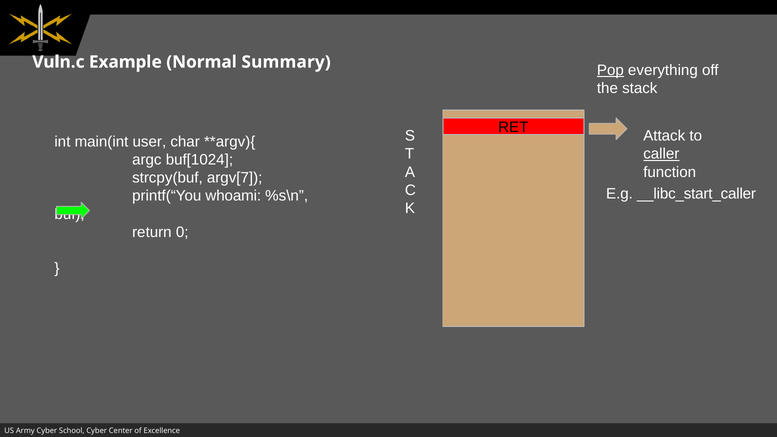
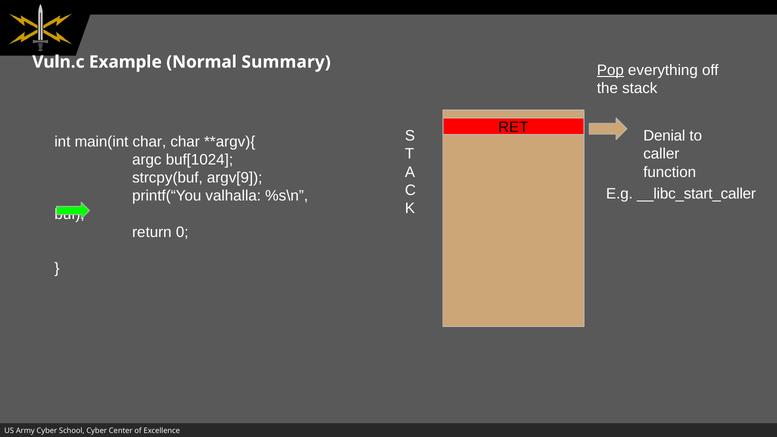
Attack: Attack -> Denial (664, 136)
main(int user: user -> char (149, 142)
caller underline: present -> none (661, 154)
argv[7: argv[7 -> argv[9 (235, 178)
whoami: whoami -> valhalla (233, 196)
